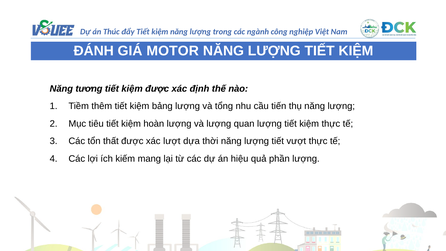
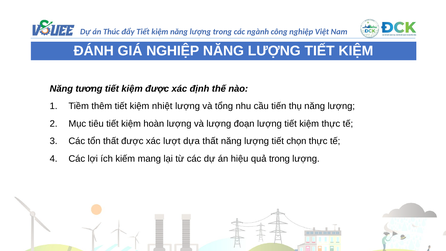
GIÁ MOTOR: MOTOR -> NGHIỆP (173, 51)
bảng: bảng -> nhiệt (162, 106)
quan: quan -> đoạn (244, 124)
dựa thời: thời -> thất (210, 141)
vượt: vượt -> chọn (296, 141)
quả phần: phần -> trong (279, 159)
